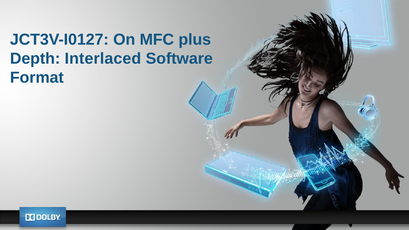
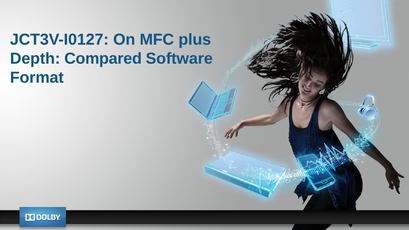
Interlaced: Interlaced -> Compared (103, 59)
